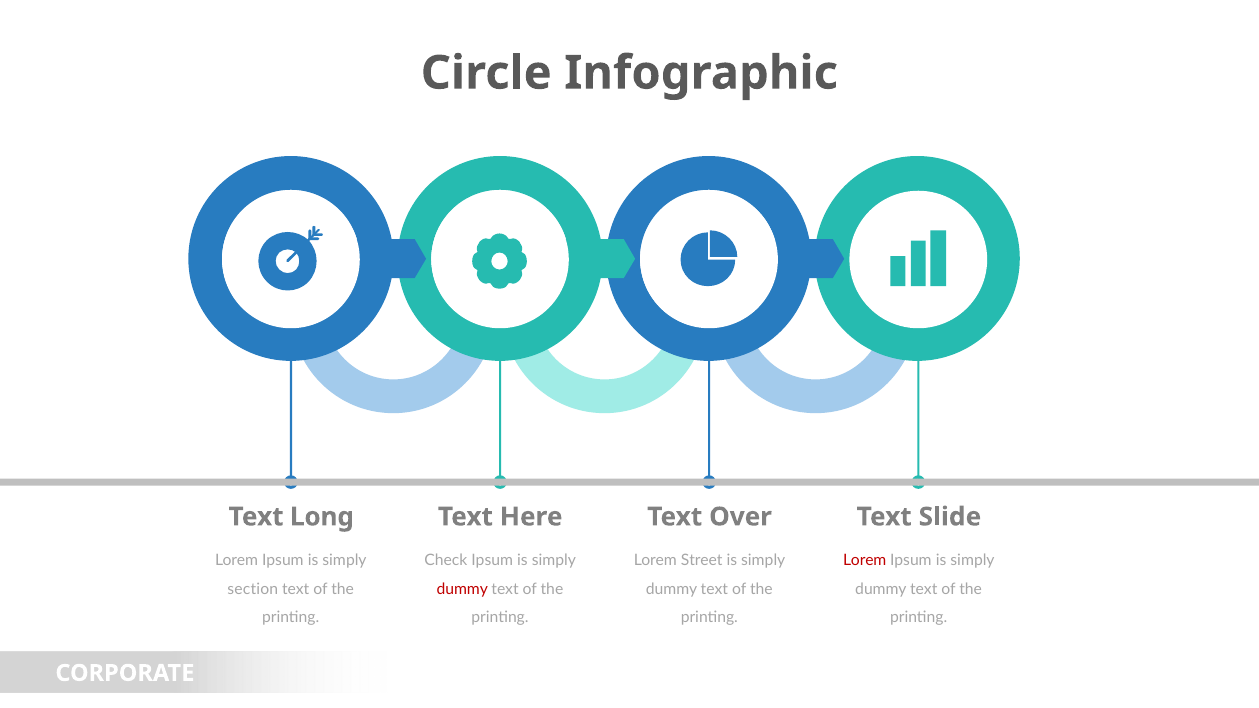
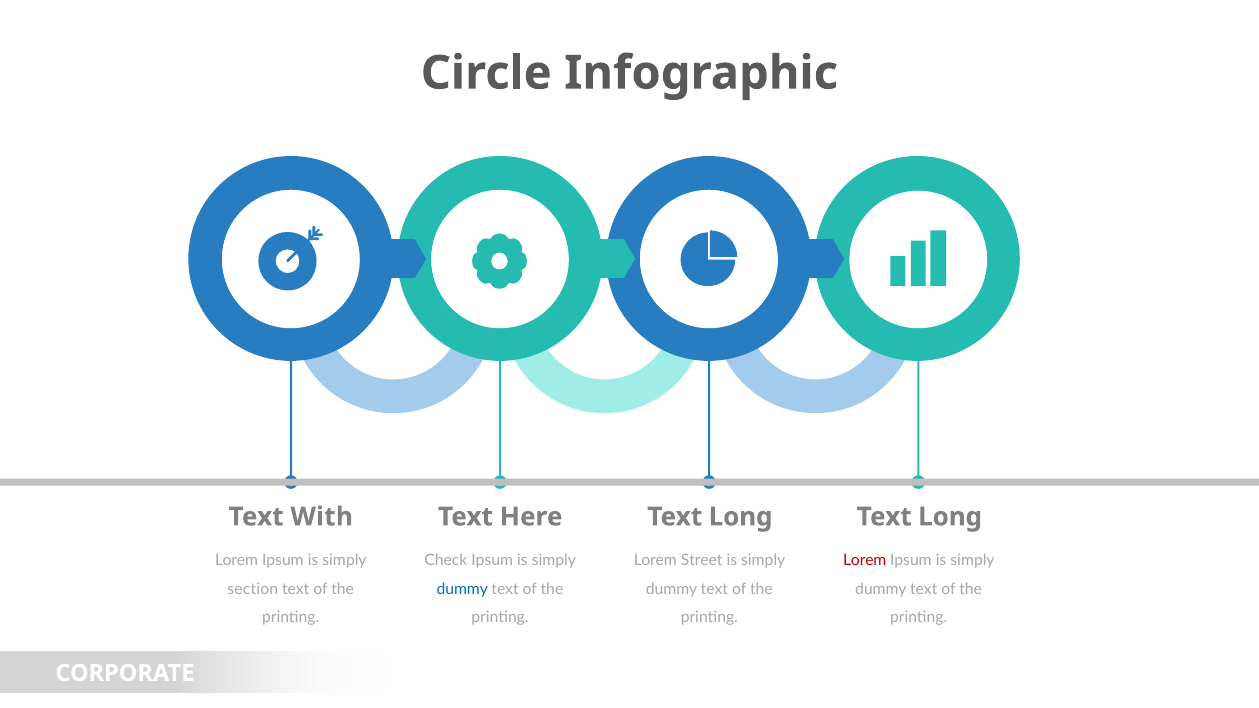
Long: Long -> With (322, 517)
Over: Over -> Long (741, 517)
Slide: Slide -> Long (950, 517)
dummy colour: red -> blue (462, 589)
